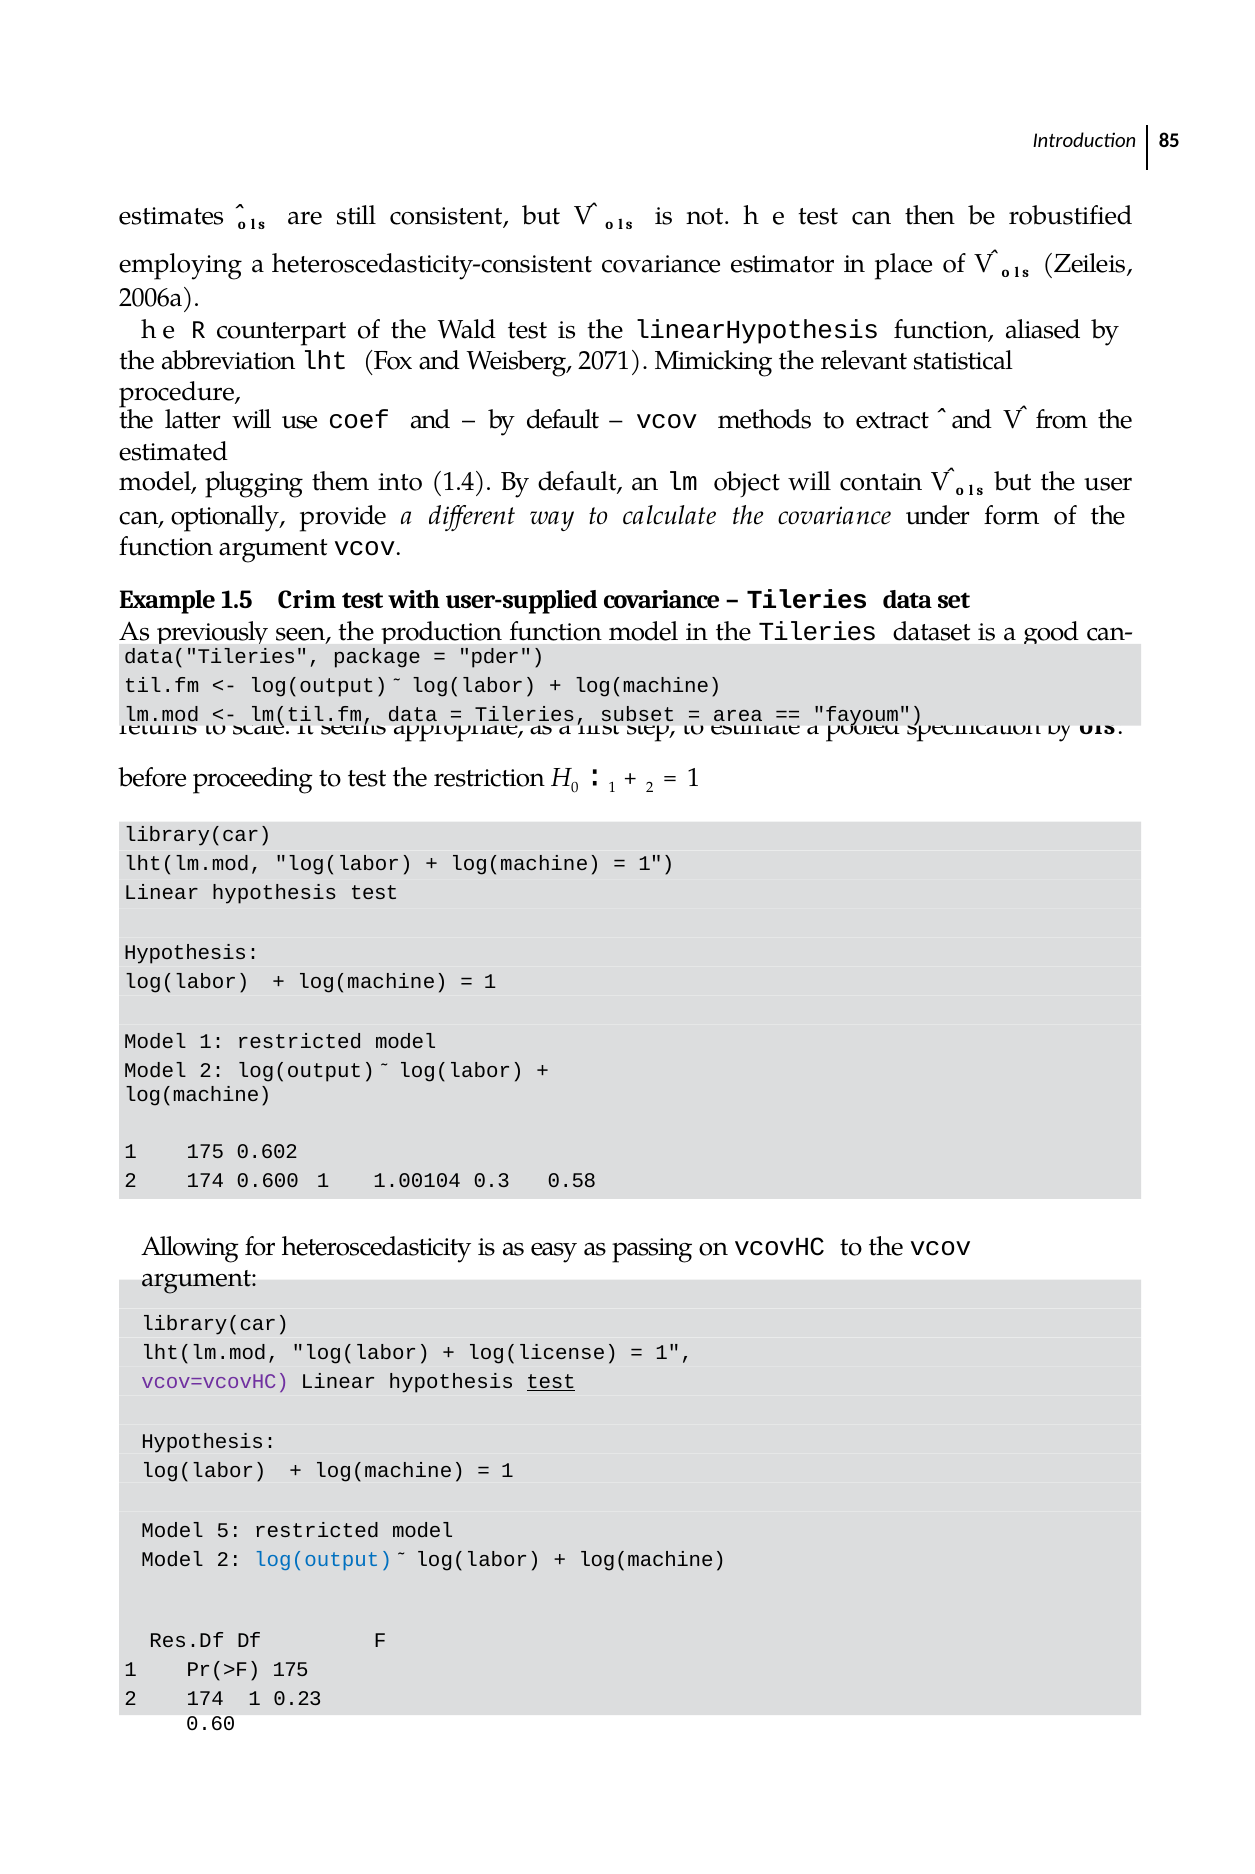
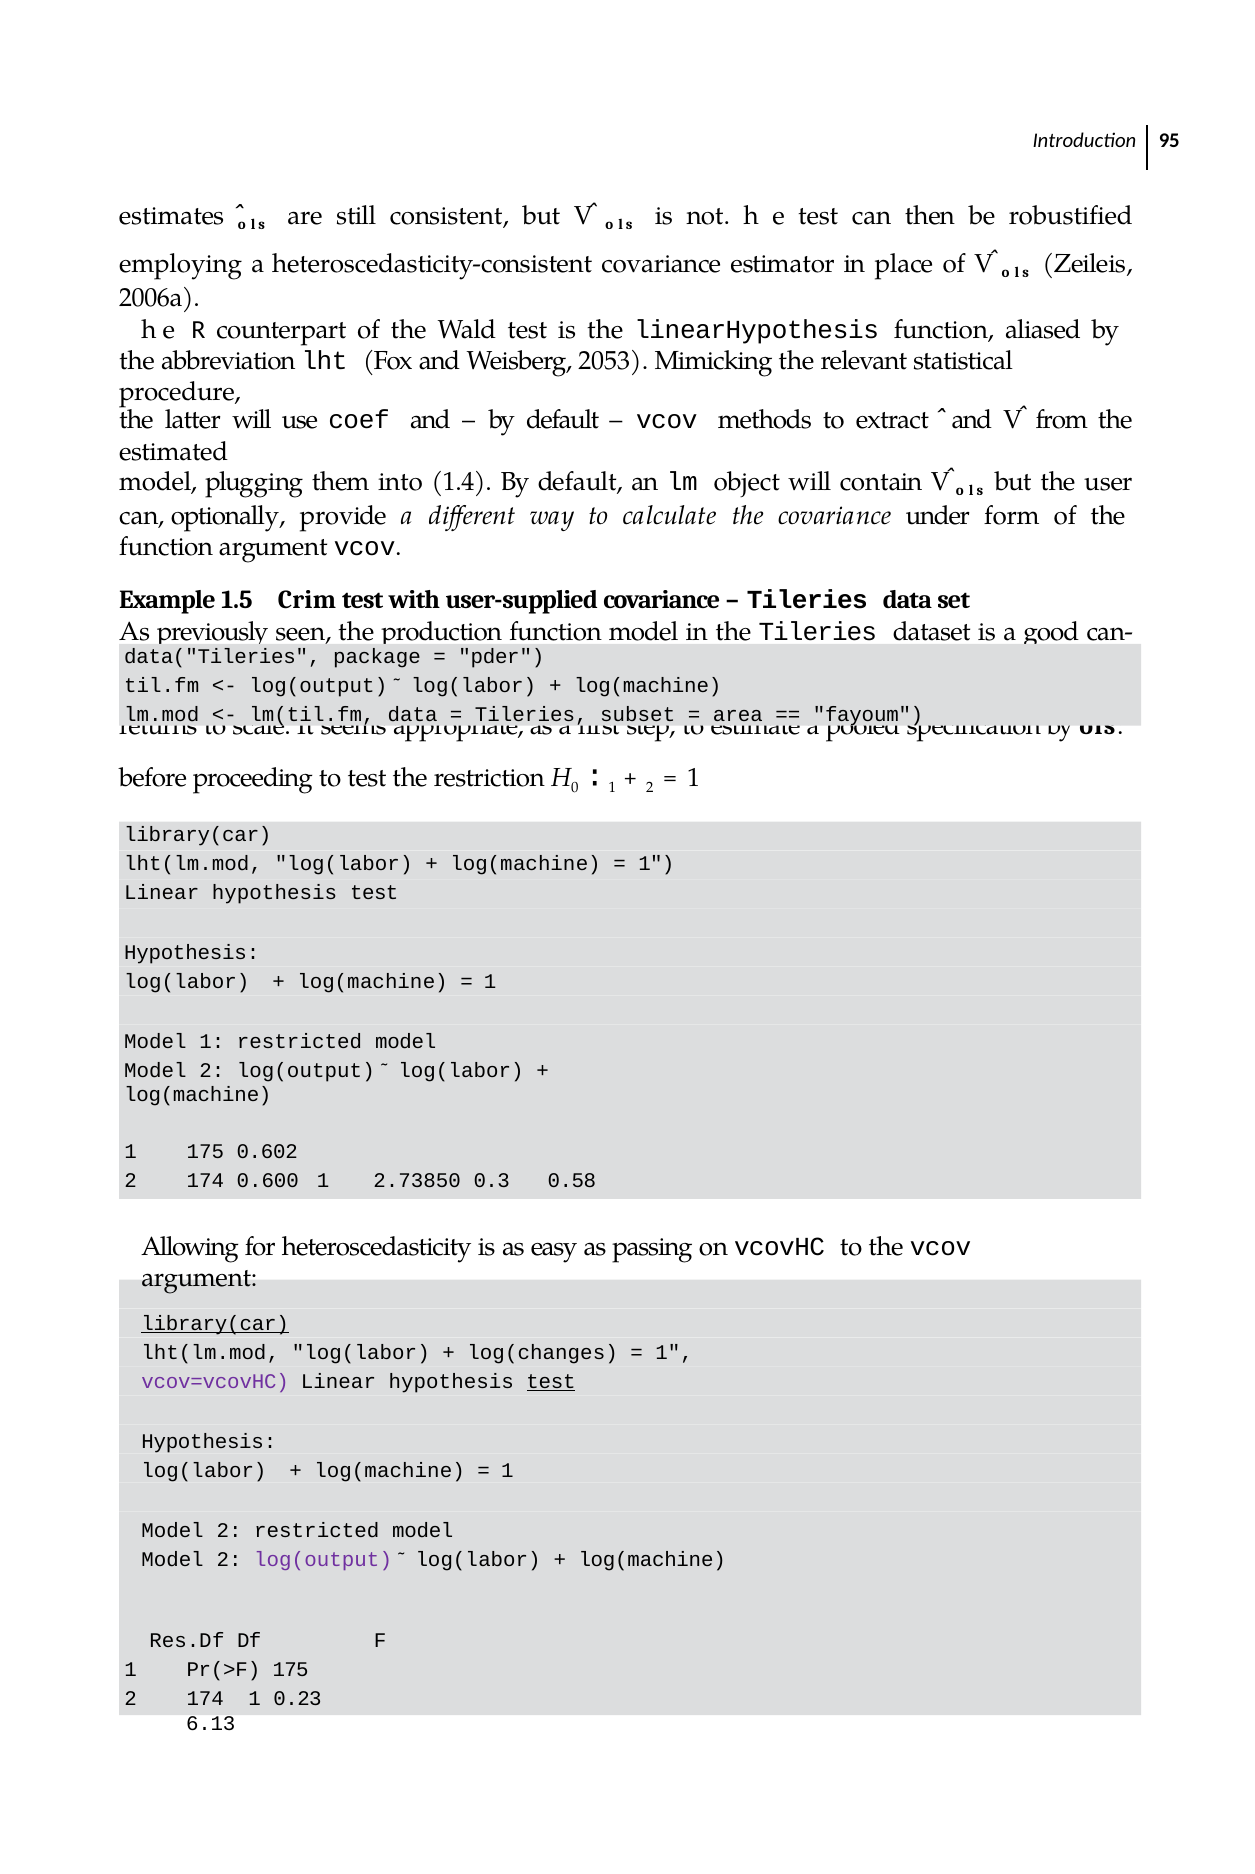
85: 85 -> 95 (1169, 141)
2071: 2071 -> 2053 (613, 361)
1.00104: 1.00104 -> 2.73850 (417, 1181)
library(car underline: none -> present (215, 1324)
log(license: log(license -> log(changes (543, 1353)
5: 5 -> 2 (229, 1531)
log(output colour: blue -> purple (323, 1560)
0.60: 0.60 -> 6.13 (211, 1724)
